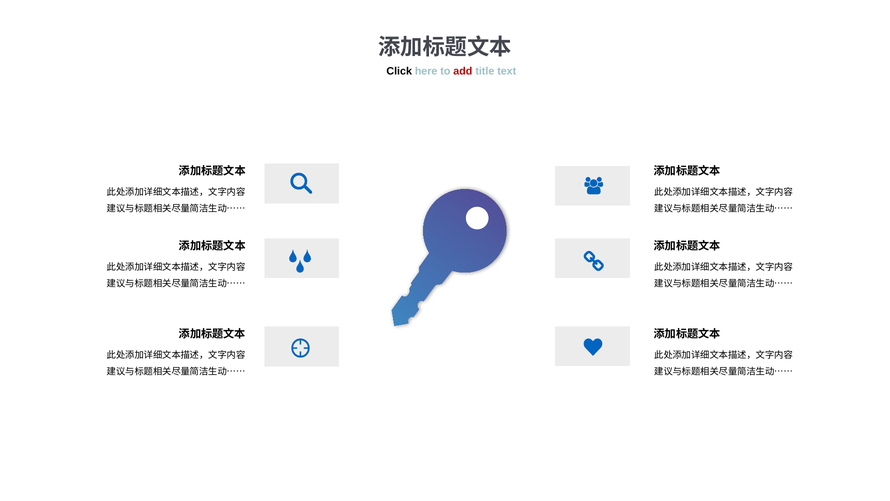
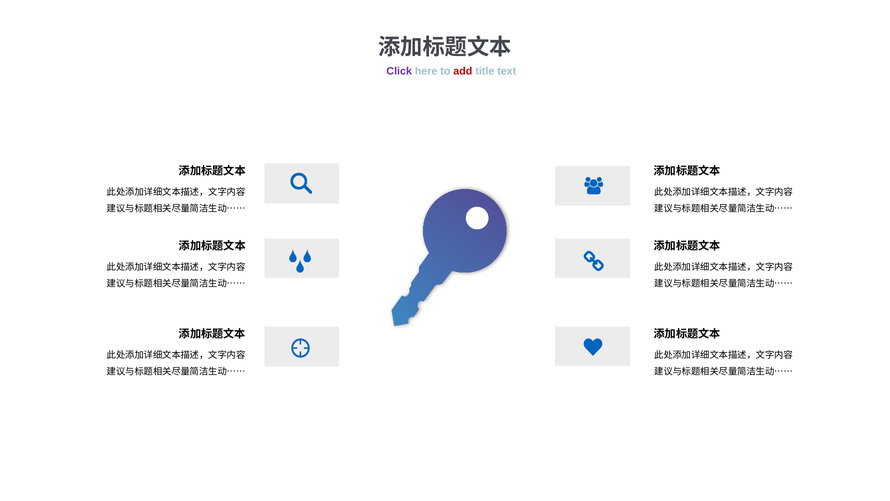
Click colour: black -> purple (399, 71)
